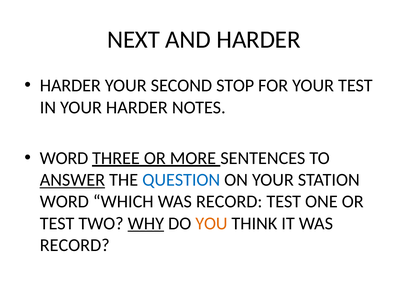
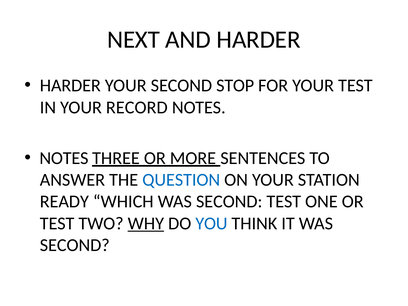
YOUR HARDER: HARDER -> RECORD (137, 107)
WORD: WORD -> NOTES (64, 158)
ANSWER underline: present -> none (72, 180)
WORD: WORD -> READY (64, 202)
WHICH WAS RECORD: RECORD -> SECOND (229, 202)
YOU colour: orange -> blue (211, 223)
RECORD: RECORD -> SECOND (75, 245)
